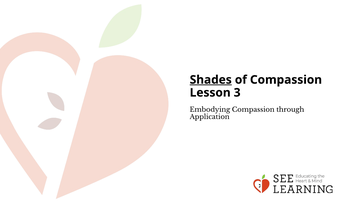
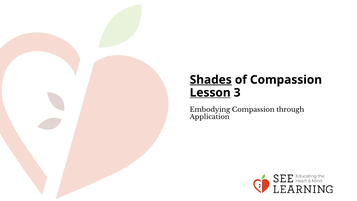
Lesson underline: none -> present (210, 93)
